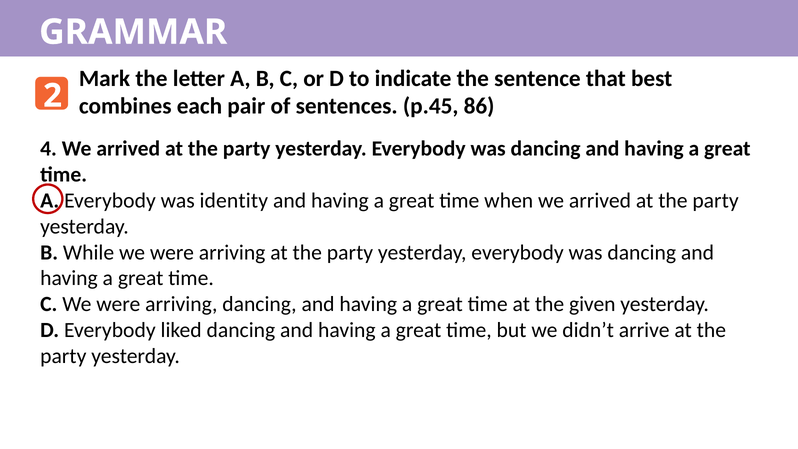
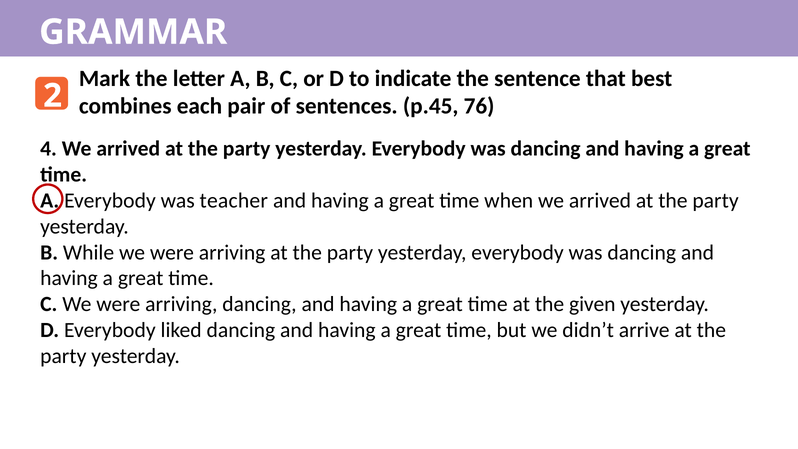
86: 86 -> 76 (479, 106)
identity: identity -> teacher (234, 200)
